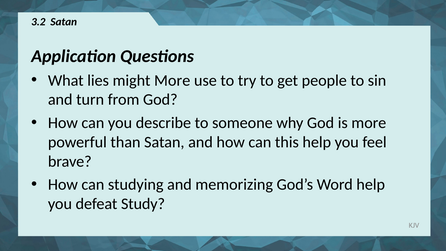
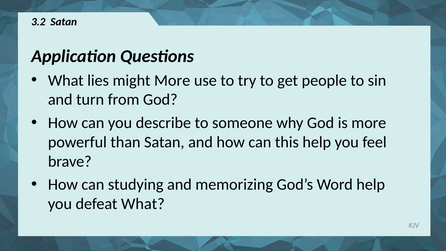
defeat Study: Study -> What (143, 204)
